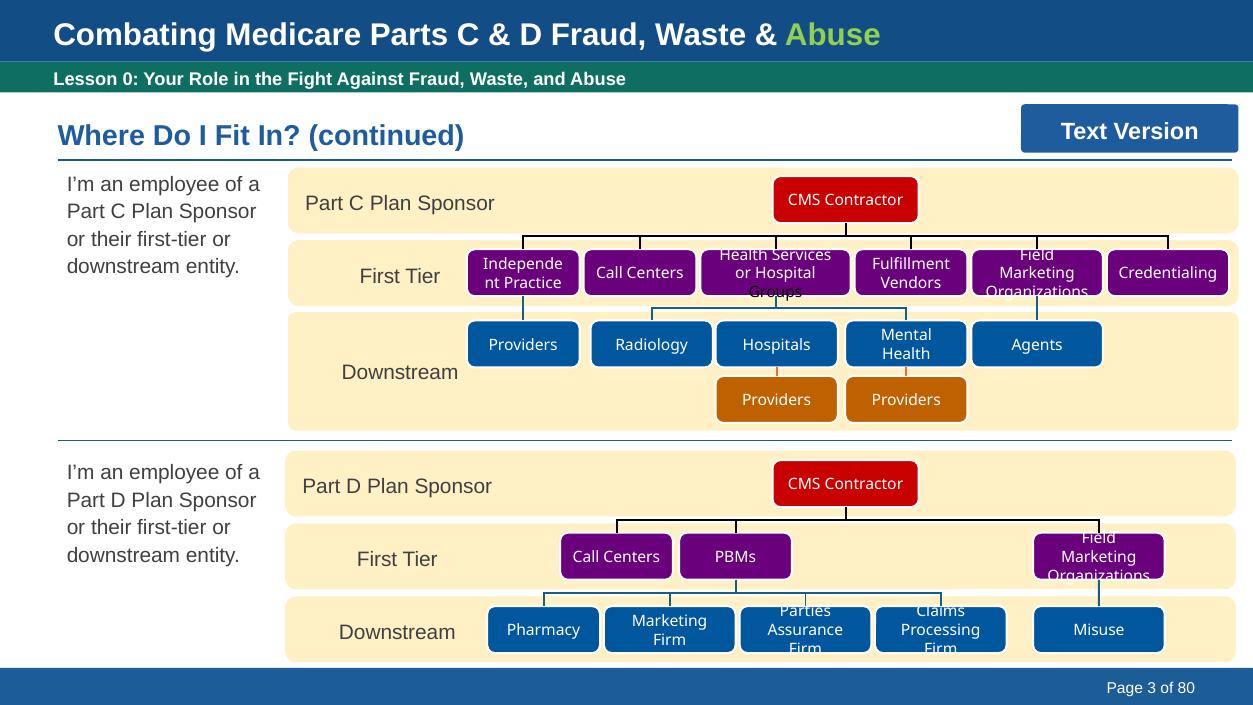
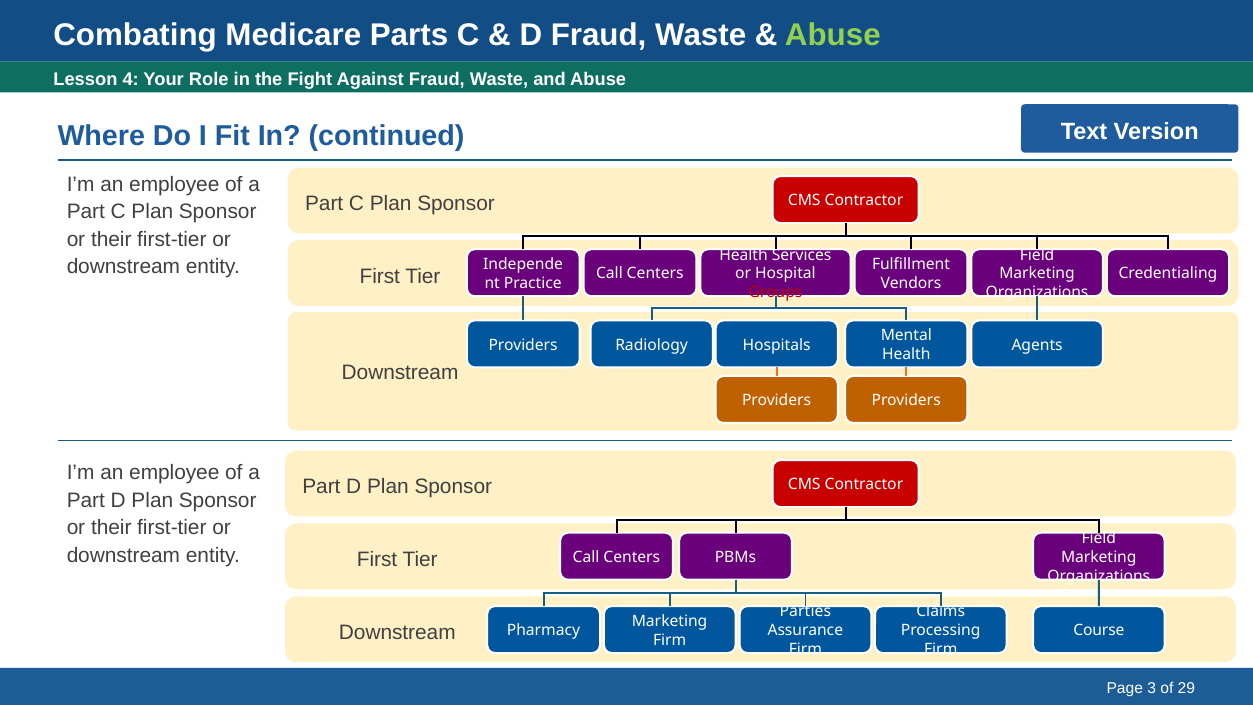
0: 0 -> 4 (131, 79)
Groups colour: black -> red (776, 292)
Misuse: Misuse -> Course (1099, 630)
80: 80 -> 29 (1186, 688)
